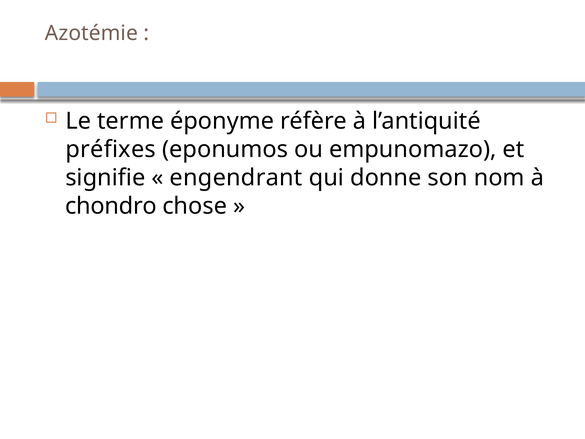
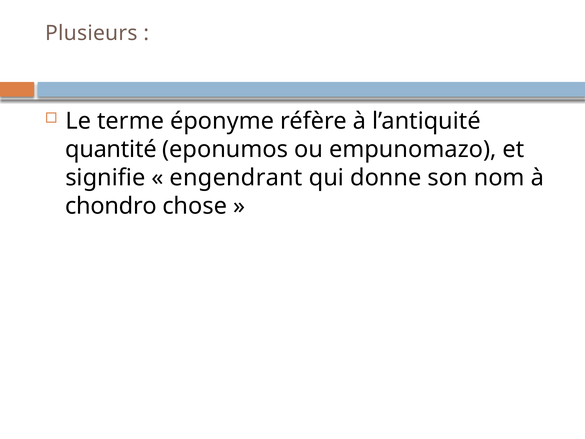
Azotémie: Azotémie -> Plusieurs (91, 33)
préfixes: préfixes -> quantité (111, 149)
